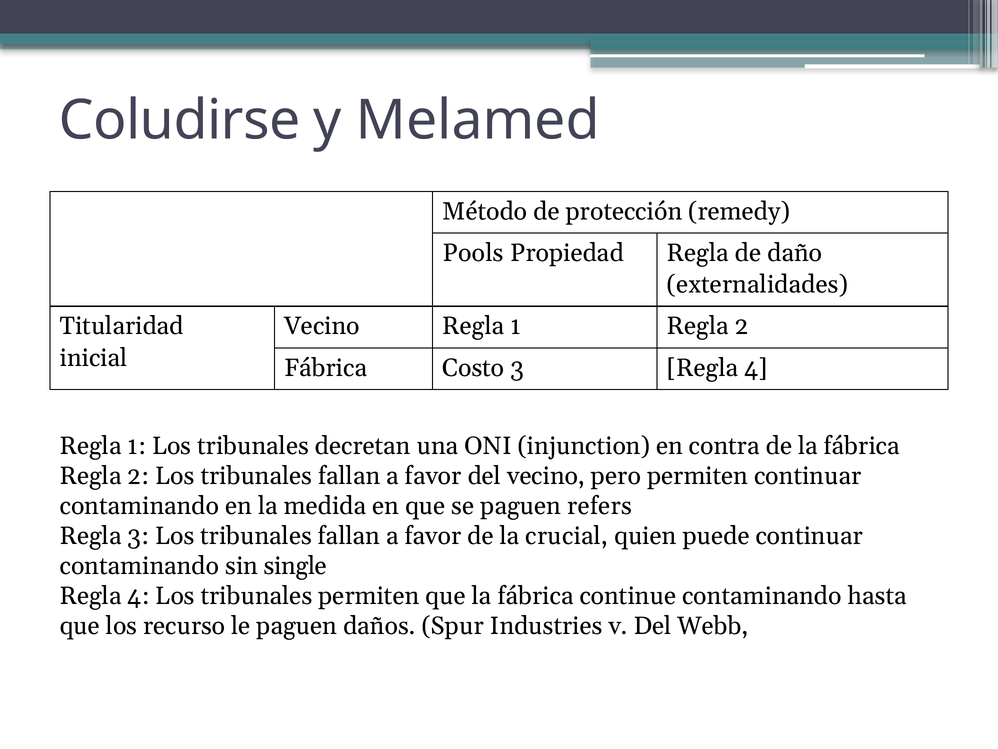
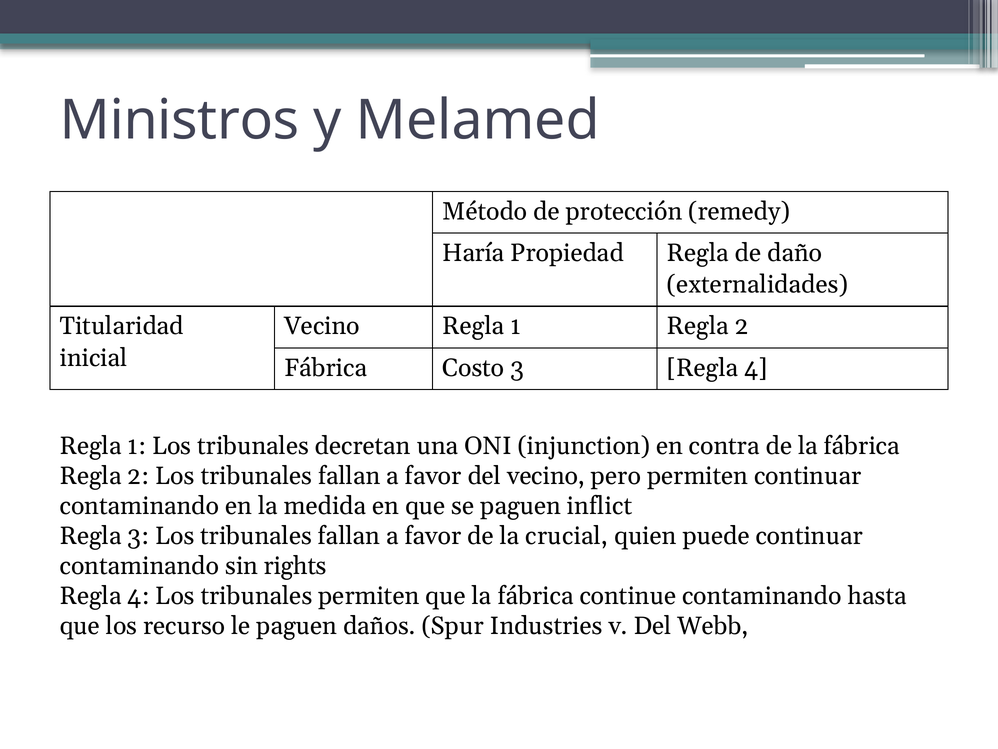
Coludirse: Coludirse -> Ministros (179, 120)
Pools: Pools -> Haría (473, 253)
refers: refers -> inflict (600, 506)
single: single -> rights (295, 565)
